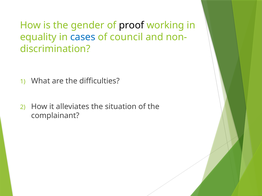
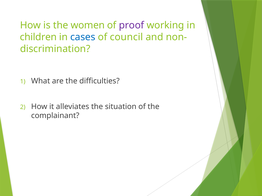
gender: gender -> women (88, 25)
proof colour: black -> purple (132, 25)
equality: equality -> children (38, 37)
